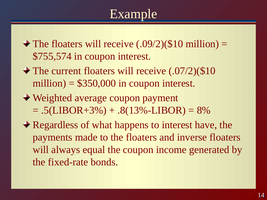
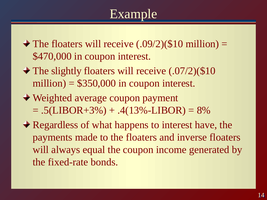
$755,574: $755,574 -> $470,000 (52, 56)
current: current -> slightly (66, 71)
.8(13%-LIBOR: .8(13%-LIBOR -> .4(13%-LIBOR (152, 110)
